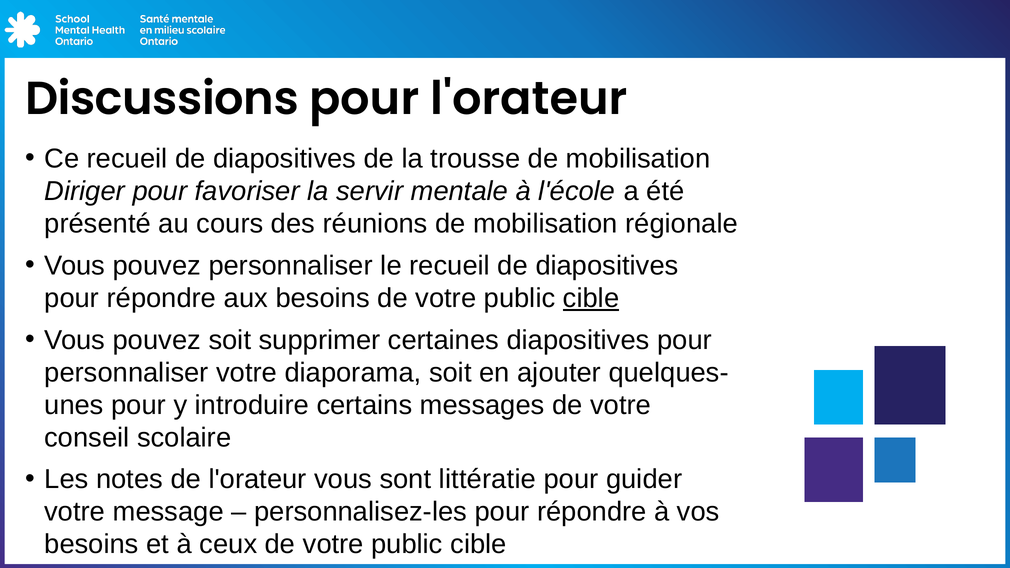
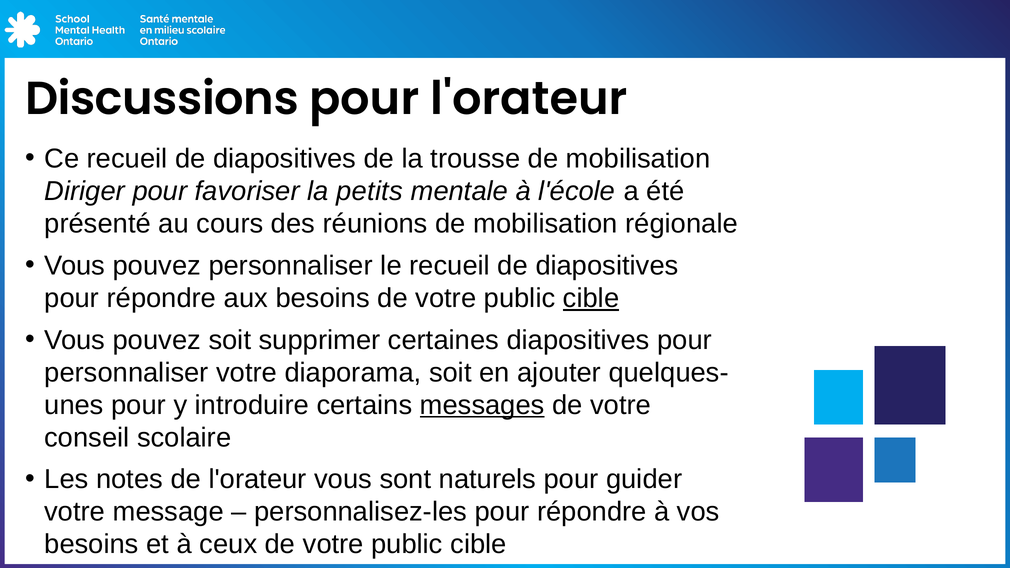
servir: servir -> petits (370, 191)
messages underline: none -> present (482, 405)
littératie: littératie -> naturels (487, 480)
